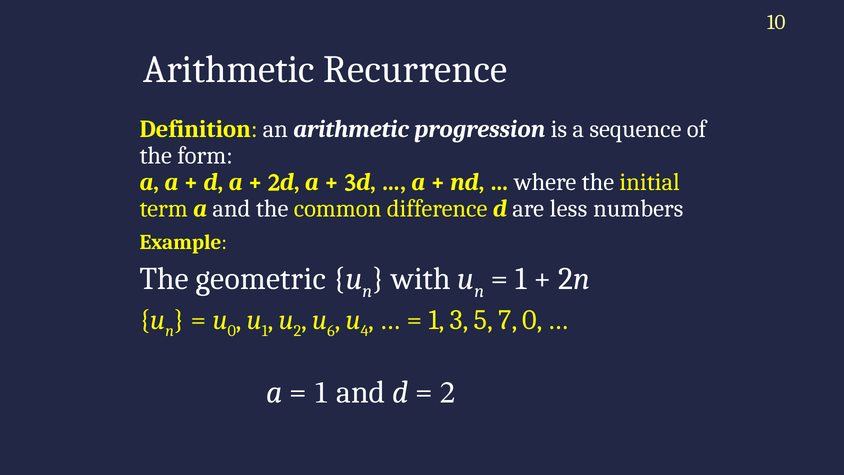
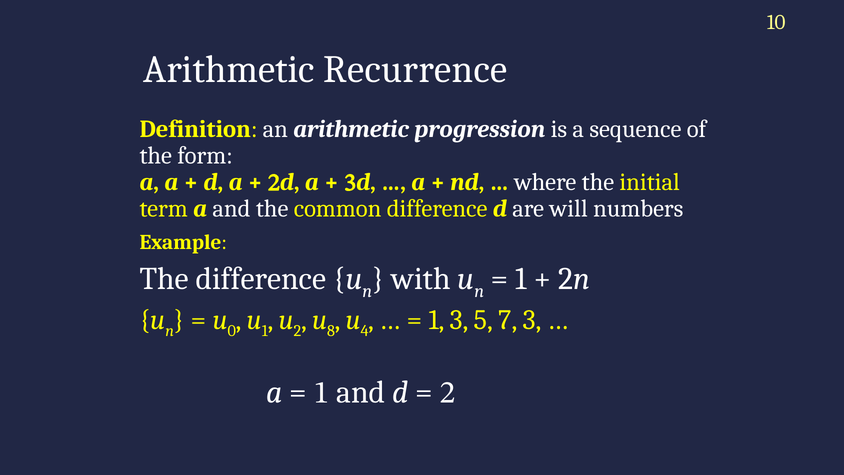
less: less -> will (569, 209)
The geometric: geometric -> difference (261, 279)
6: 6 -> 8 (331, 331)
7 0: 0 -> 3 (532, 320)
